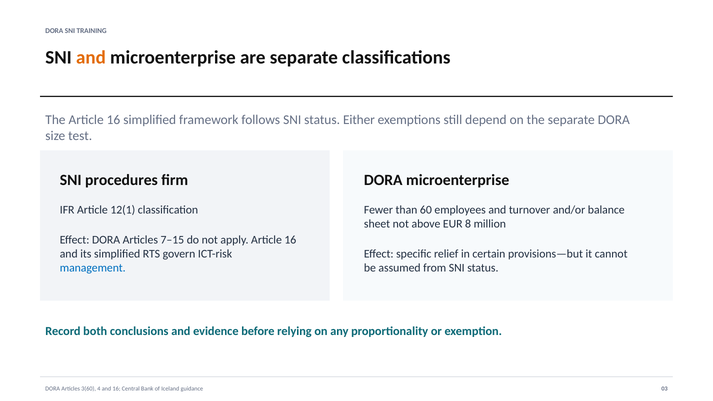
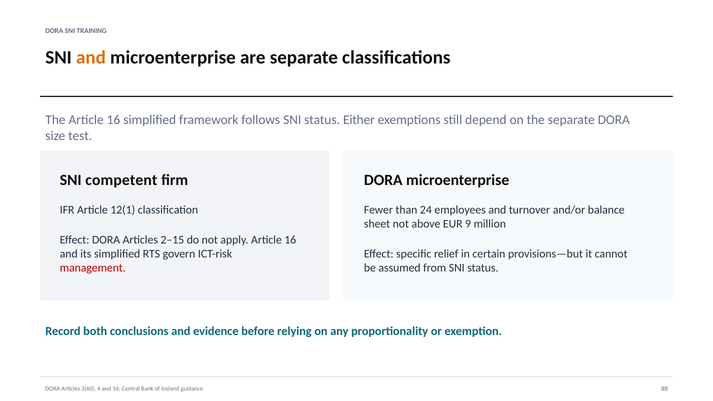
procedures: procedures -> competent (121, 180)
60: 60 -> 24 (426, 210)
8: 8 -> 9 (468, 224)
7–15: 7–15 -> 2–15 (172, 240)
management colour: blue -> red (93, 268)
